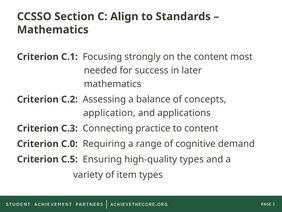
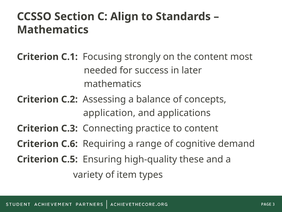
C.0: C.0 -> C.6 (69, 144)
high-quality types: types -> these (192, 159)
